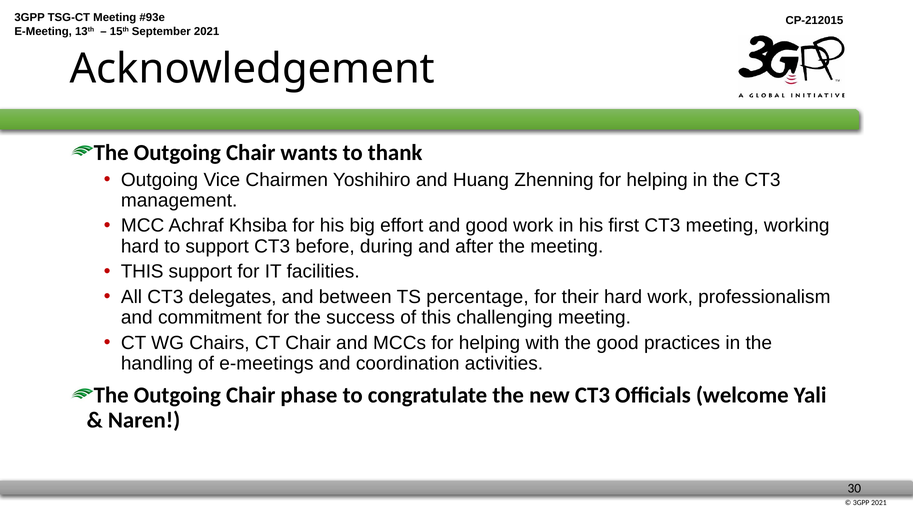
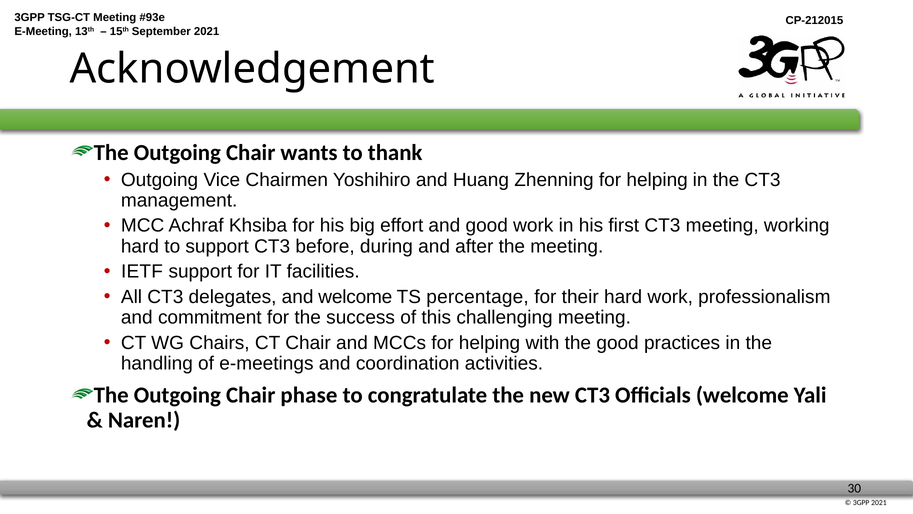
THIS: THIS -> IETF (142, 271)
and between: between -> welcome (355, 297)
